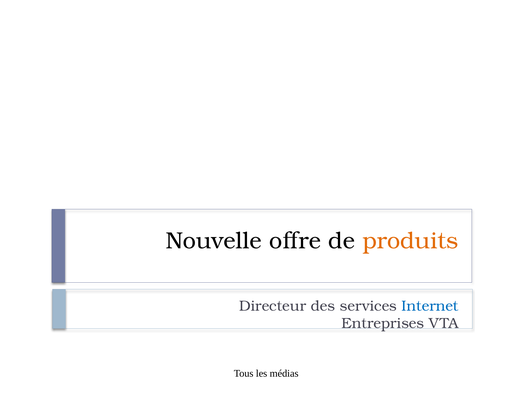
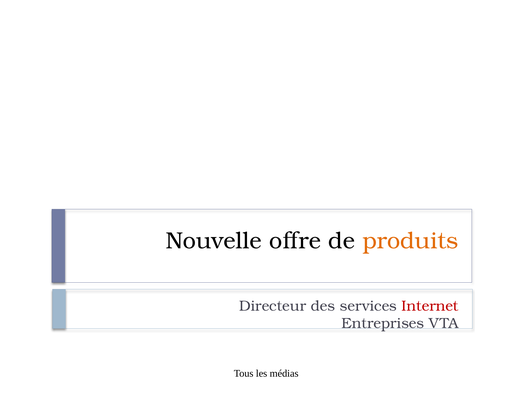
Internet colour: blue -> red (430, 307)
